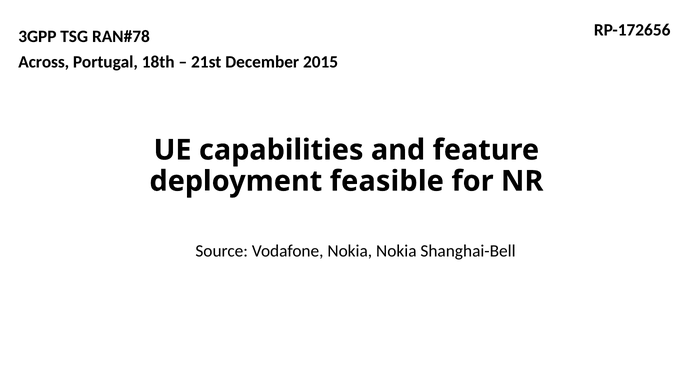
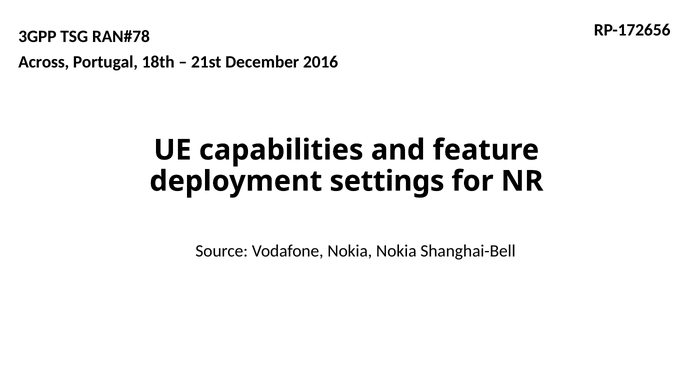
2015: 2015 -> 2016 (321, 62)
feasible: feasible -> settings (387, 181)
